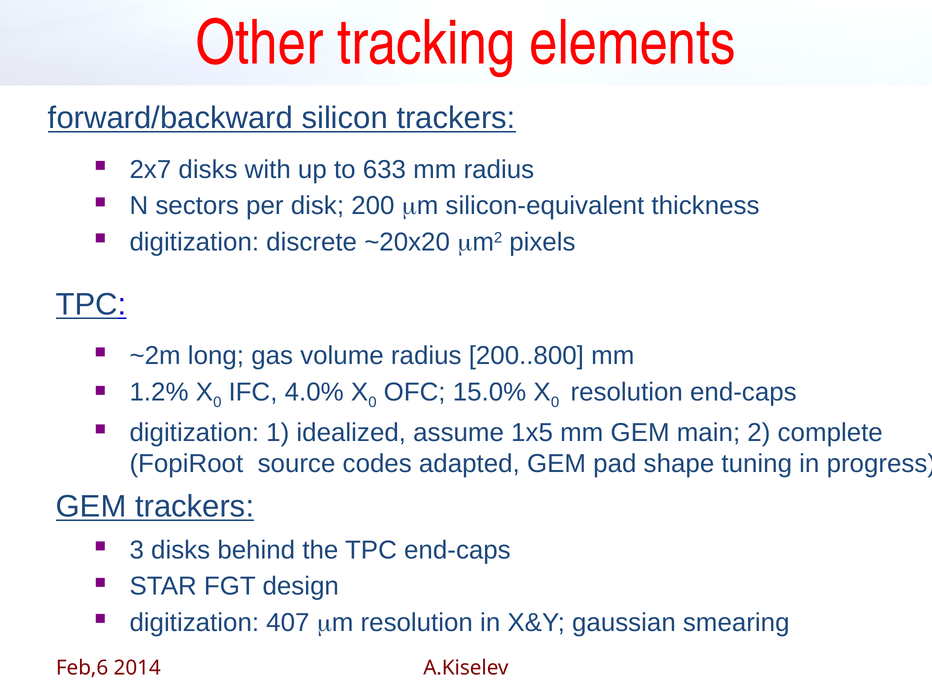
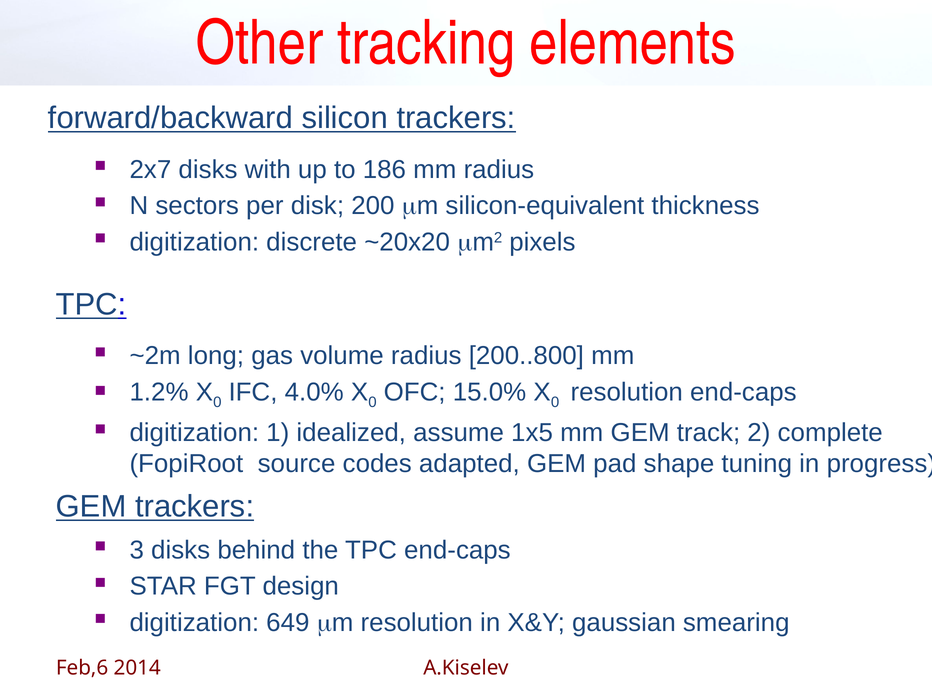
633: 633 -> 186 (384, 169)
main: main -> track (708, 433)
407: 407 -> 649 (288, 623)
